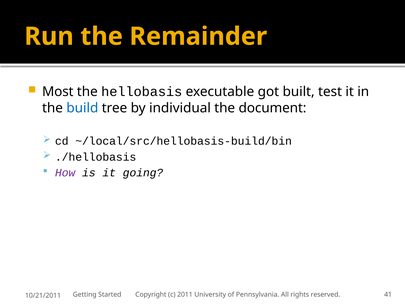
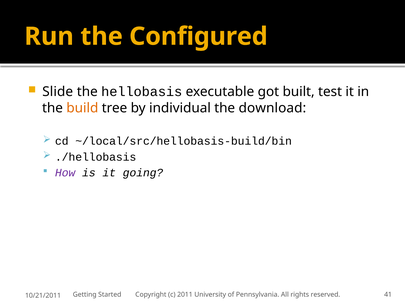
Remainder: Remainder -> Configured (198, 36)
Most: Most -> Slide (58, 92)
build colour: blue -> orange (82, 108)
document: document -> download (272, 108)
